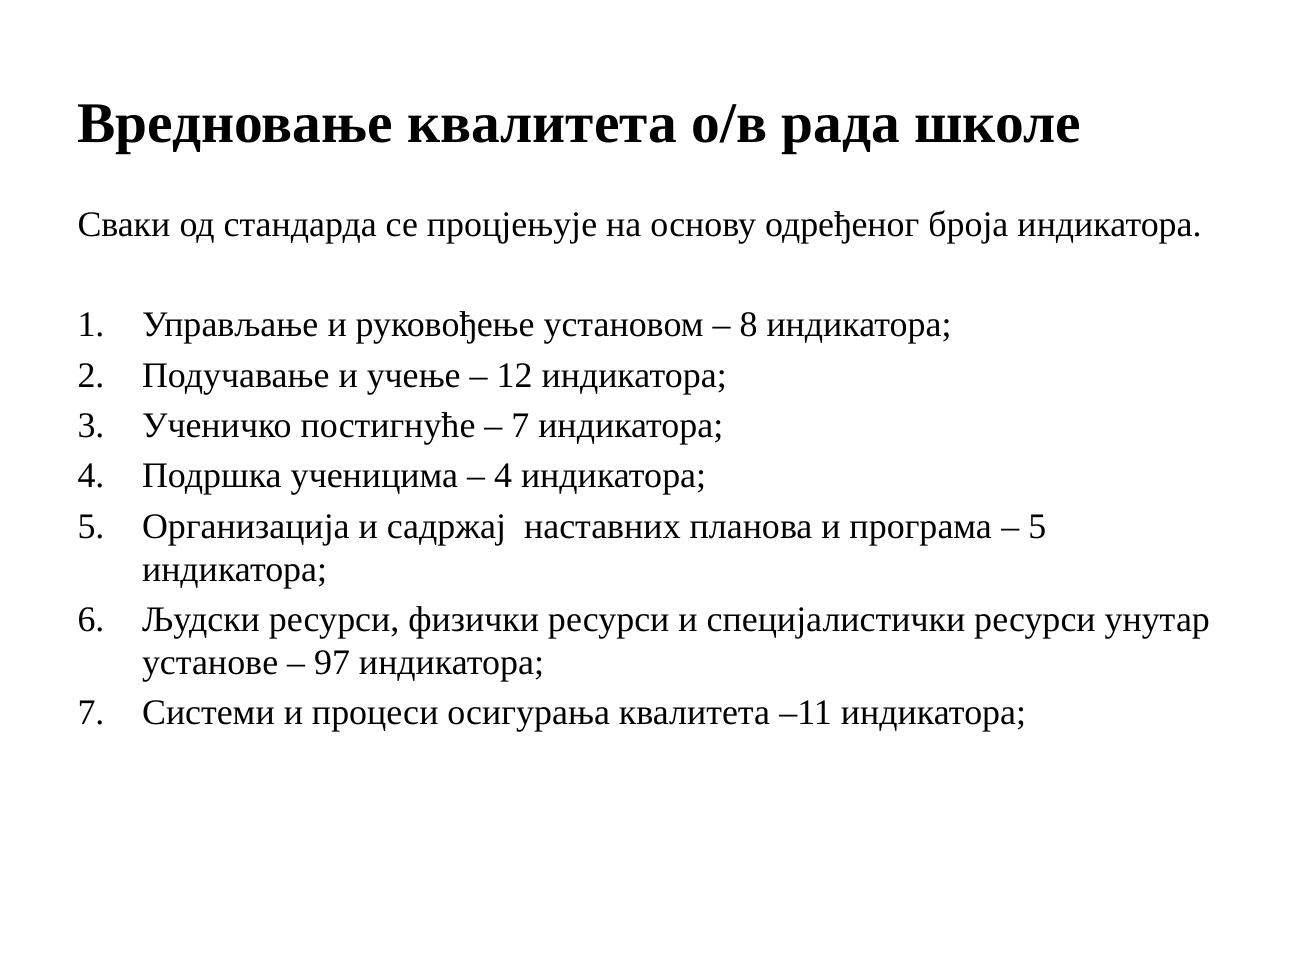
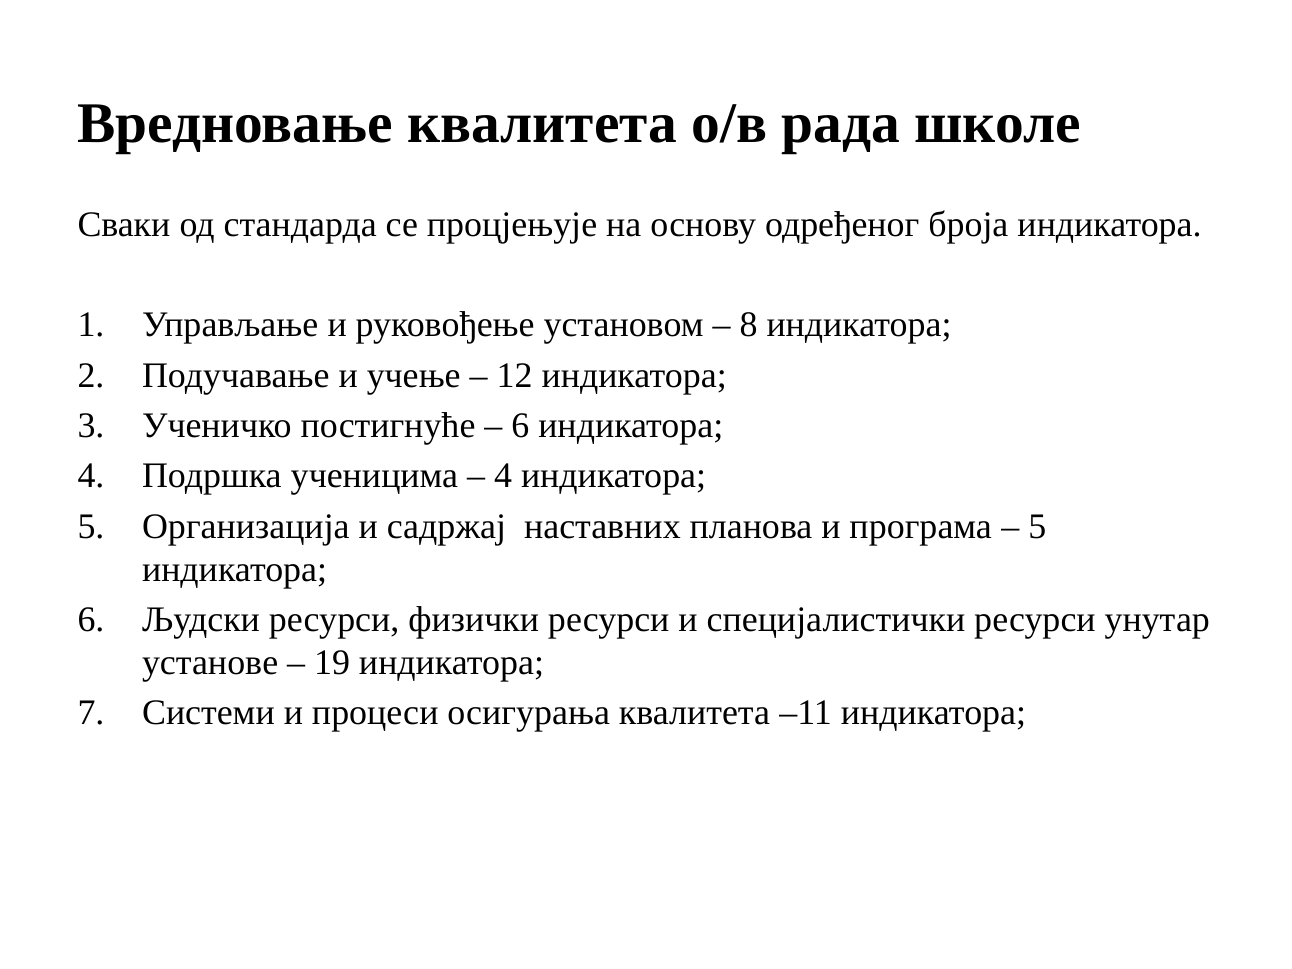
7: 7 -> 6 (520, 426)
97: 97 -> 19 (332, 663)
